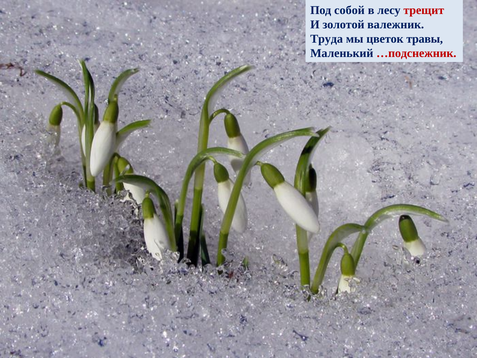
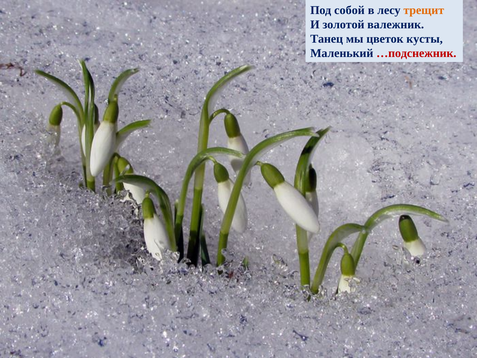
трещит colour: red -> orange (424, 10)
Труда: Труда -> Танец (327, 39)
травы: травы -> кусты (425, 39)
